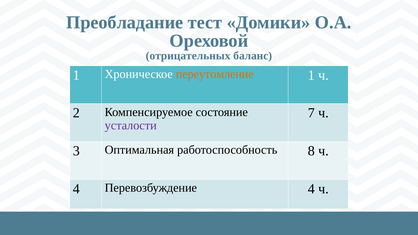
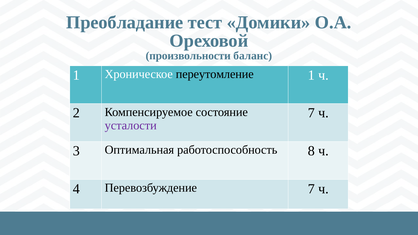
отрицательных: отрицательных -> произвольности (188, 56)
переутомление colour: orange -> black (215, 74)
Перевозбуждение 4: 4 -> 7 (311, 189)
